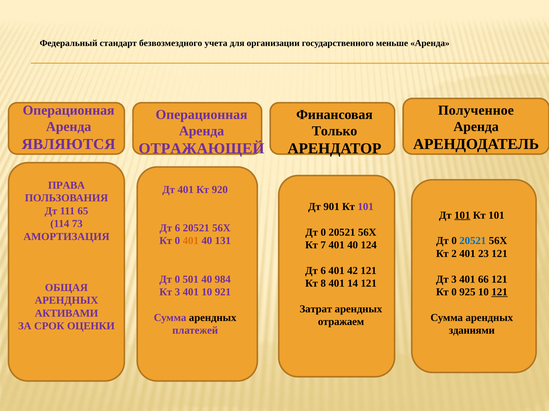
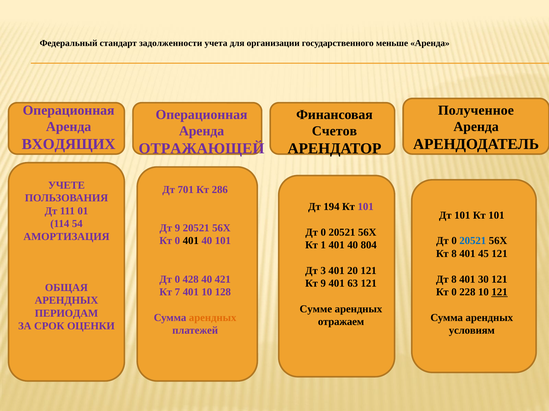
безвозмездного: безвозмездного -> задолженности (171, 43)
Только: Только -> Счетов (334, 131)
ЯВЛЯЮТСЯ: ЯВЛЯЮТСЯ -> ВХОДЯЩИХ (69, 145)
ПРАВА: ПРАВА -> УЧЕТЕ (66, 186)
Дт 401: 401 -> 701 (186, 190)
920: 920 -> 286 (220, 190)
901: 901 -> 194 (331, 207)
65: 65 -> 01 (83, 211)
101 underline: present -> none (462, 216)
73: 73 -> 54 (77, 224)
6: 6 -> 9 (177, 228)
401 colour: orange -> black (191, 241)
40 131: 131 -> 101 (223, 241)
7: 7 -> 1 (323, 245)
124: 124 -> 804 (369, 245)
Кт 2: 2 -> 8 (454, 254)
23: 23 -> 45 (483, 254)
6: 6 -> 3 (323, 271)
42: 42 -> 20 (353, 271)
501: 501 -> 428 (191, 280)
984: 984 -> 421 (223, 280)
Дт 3: 3 -> 8 (454, 280)
66: 66 -> 30 (483, 280)
Кт 8: 8 -> 9 (323, 284)
14: 14 -> 63 (353, 284)
Кт 3: 3 -> 7 (177, 292)
921: 921 -> 128 (223, 292)
925: 925 -> 228 (467, 293)
Затрат: Затрат -> Сумме (316, 310)
АКТИВАМИ: АКТИВАМИ -> ПЕРИОДАМ (66, 314)
арендных colour: black -> orange (213, 318)
зданиями: зданиями -> условиям (472, 331)
